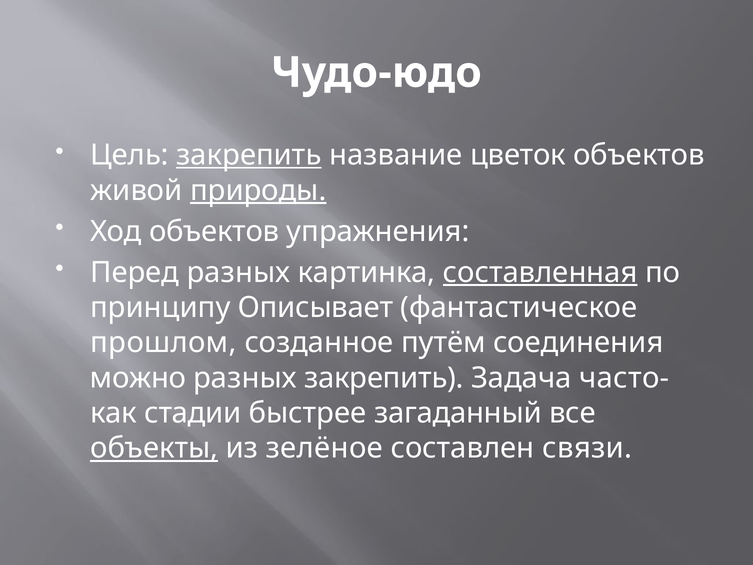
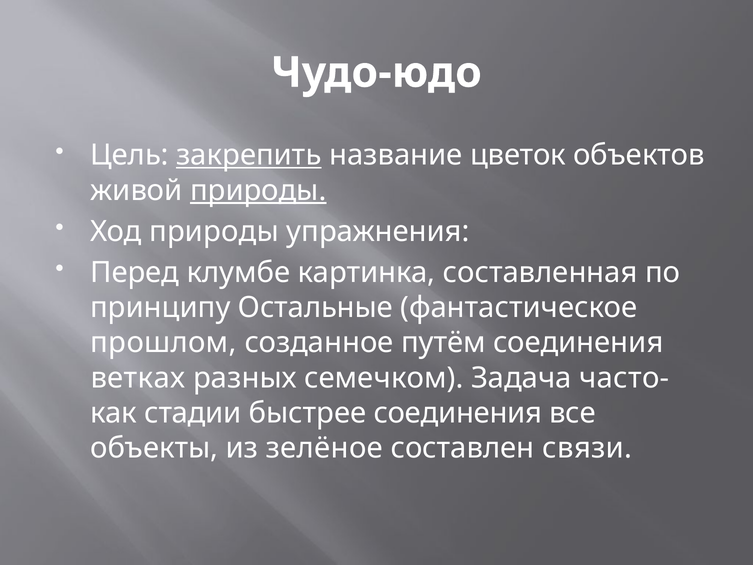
Ход объектов: объектов -> природы (214, 231)
Перед разных: разных -> клумбе (238, 272)
составленная underline: present -> none (540, 272)
Описывает: Описывает -> Остальные (315, 307)
можно: можно -> ветках (138, 378)
разных закрепить: закрепить -> семечком (384, 378)
быстрее загаданный: загаданный -> соединения (458, 413)
объекты underline: present -> none (154, 448)
